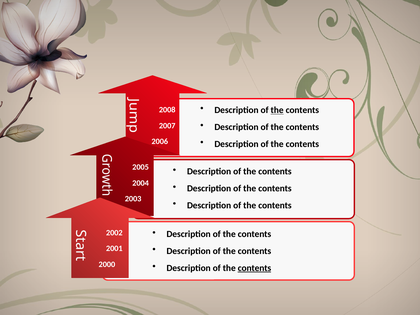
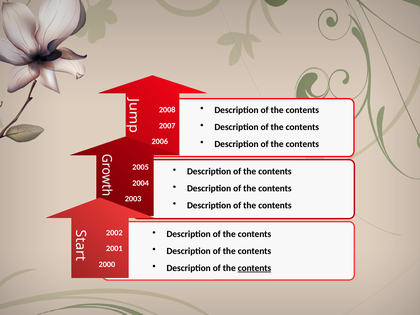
the underline: present -> none (277, 110)
